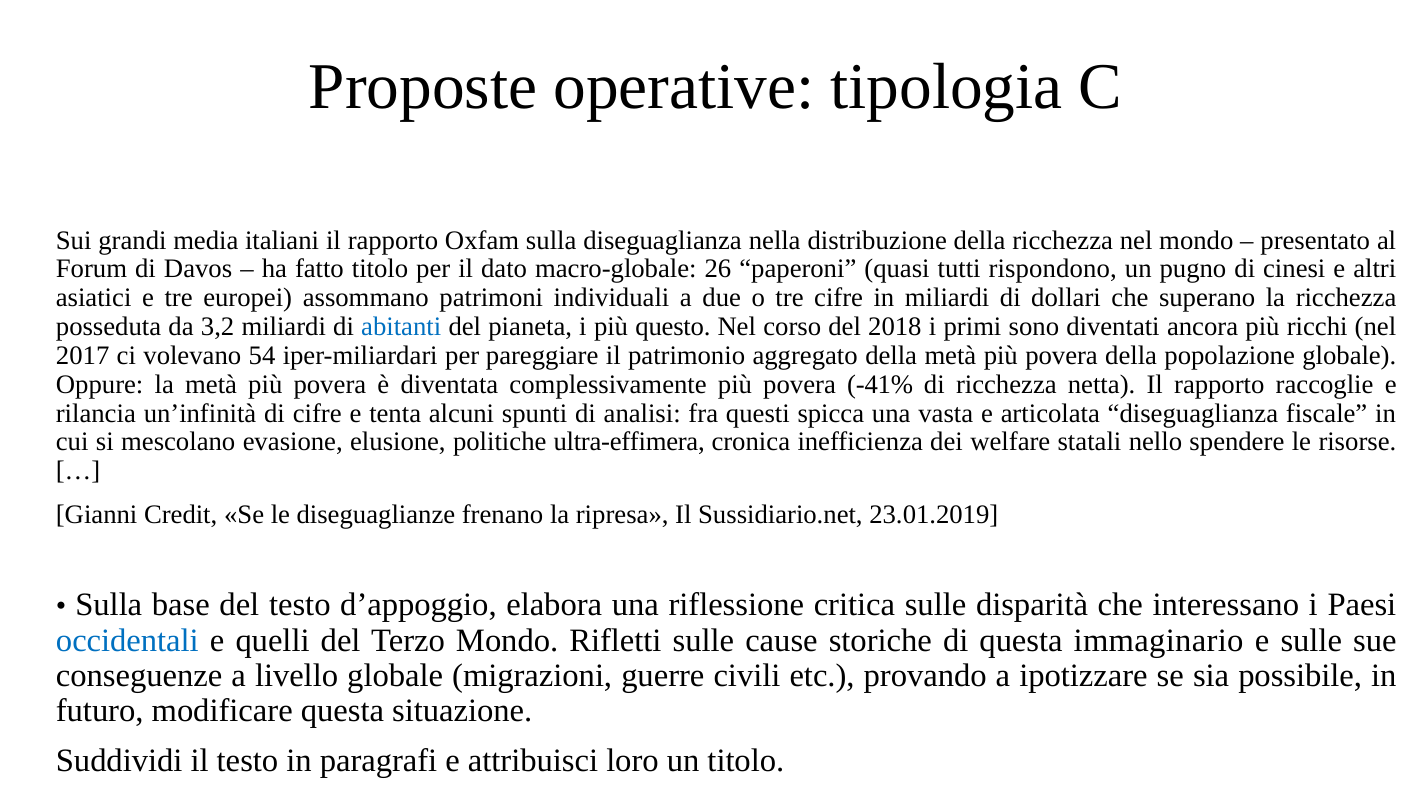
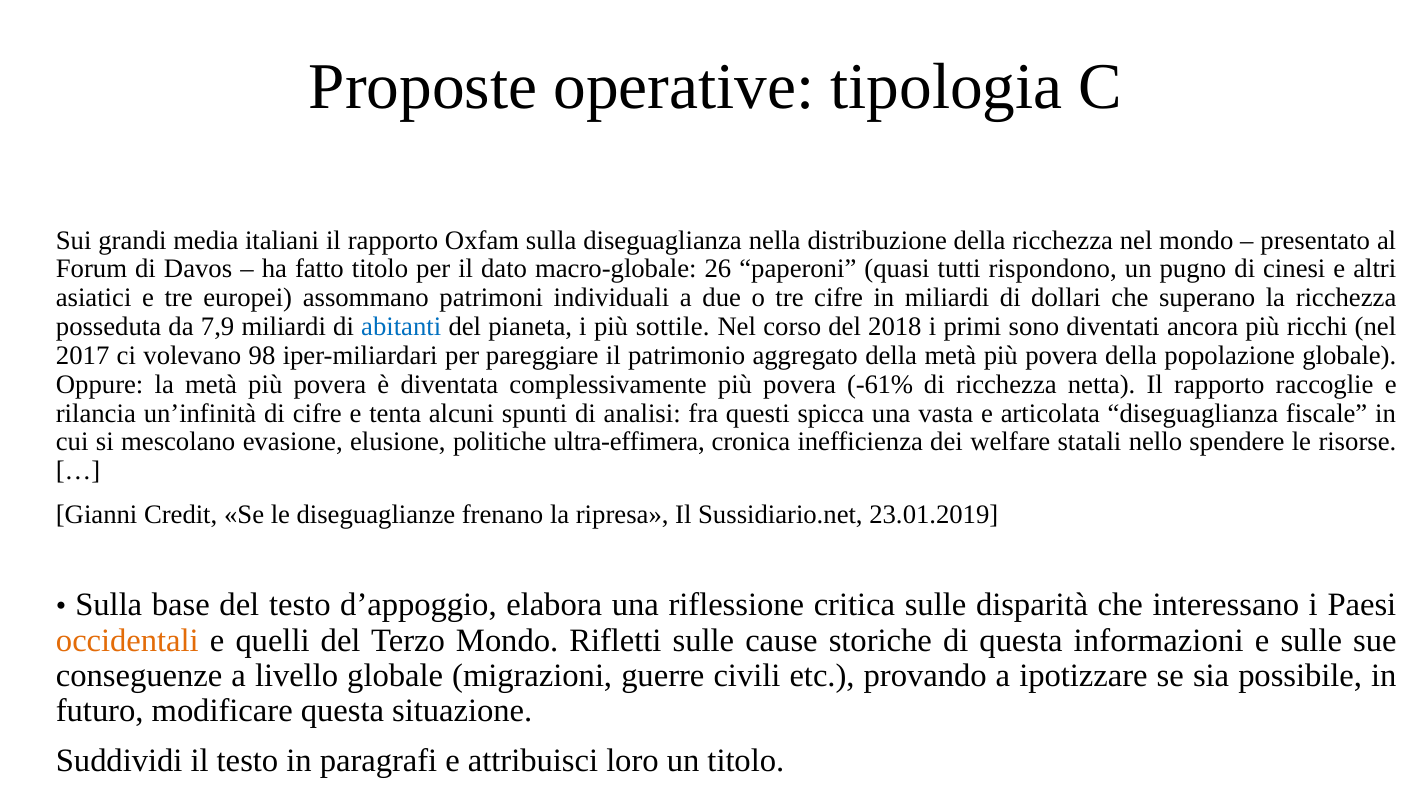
3,2: 3,2 -> 7,9 (218, 327)
questo: questo -> sottile (673, 327)
54: 54 -> 98 (262, 356)
-41%: -41% -> -61% (880, 385)
occidentali colour: blue -> orange (127, 641)
immaginario: immaginario -> informazioni (1159, 641)
